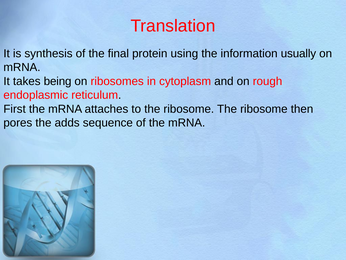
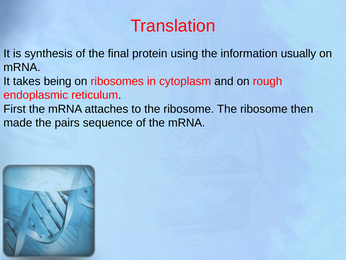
pores: pores -> made (18, 123)
adds: adds -> pairs (67, 123)
